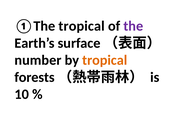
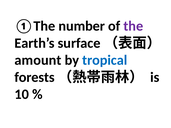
①The tropical: tropical -> number (82, 26)
number: number -> amount (38, 60)
tropical colour: orange -> blue (105, 60)
